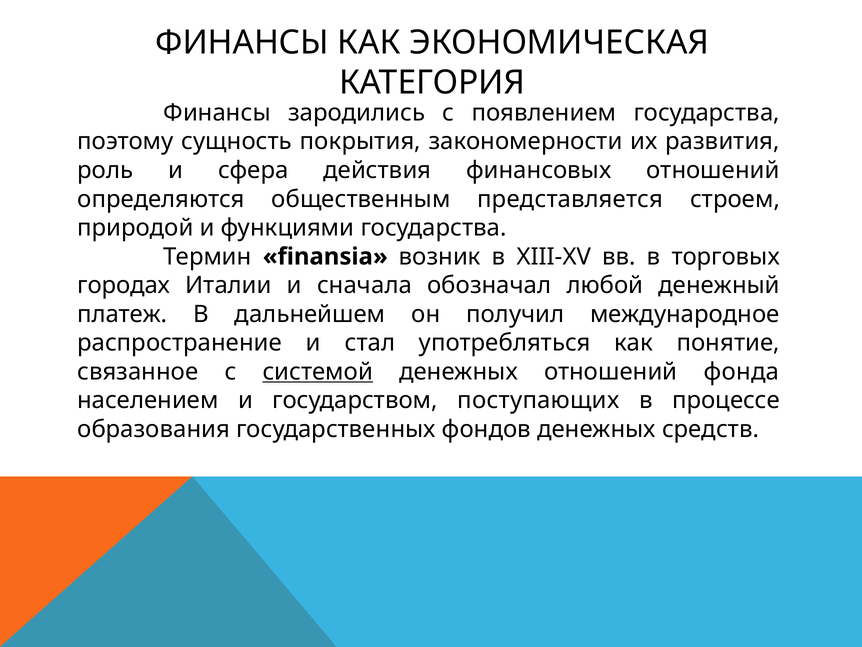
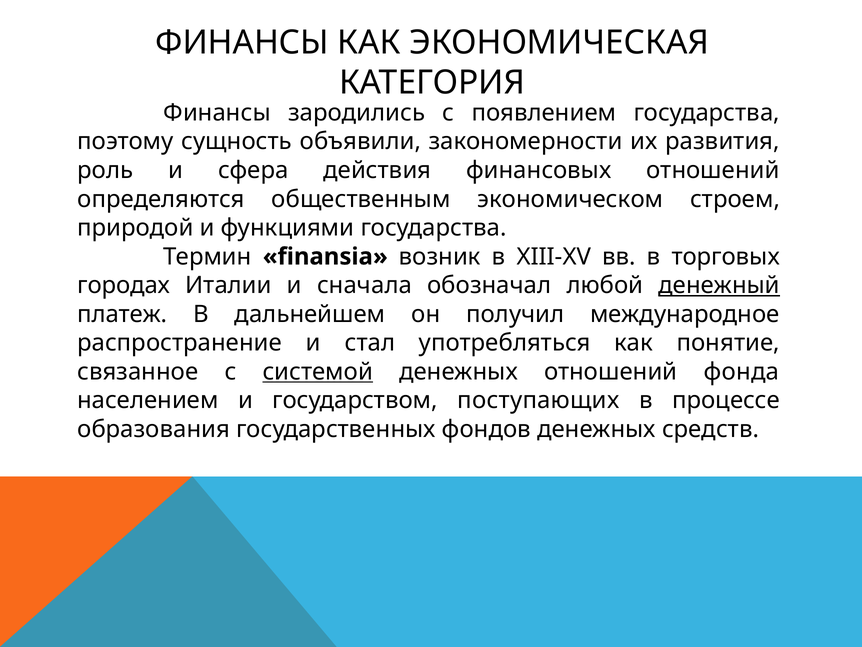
покрытия: покрытия -> объявили (360, 141)
представляется: представляется -> экономическом (570, 199)
денежный underline: none -> present (719, 285)
